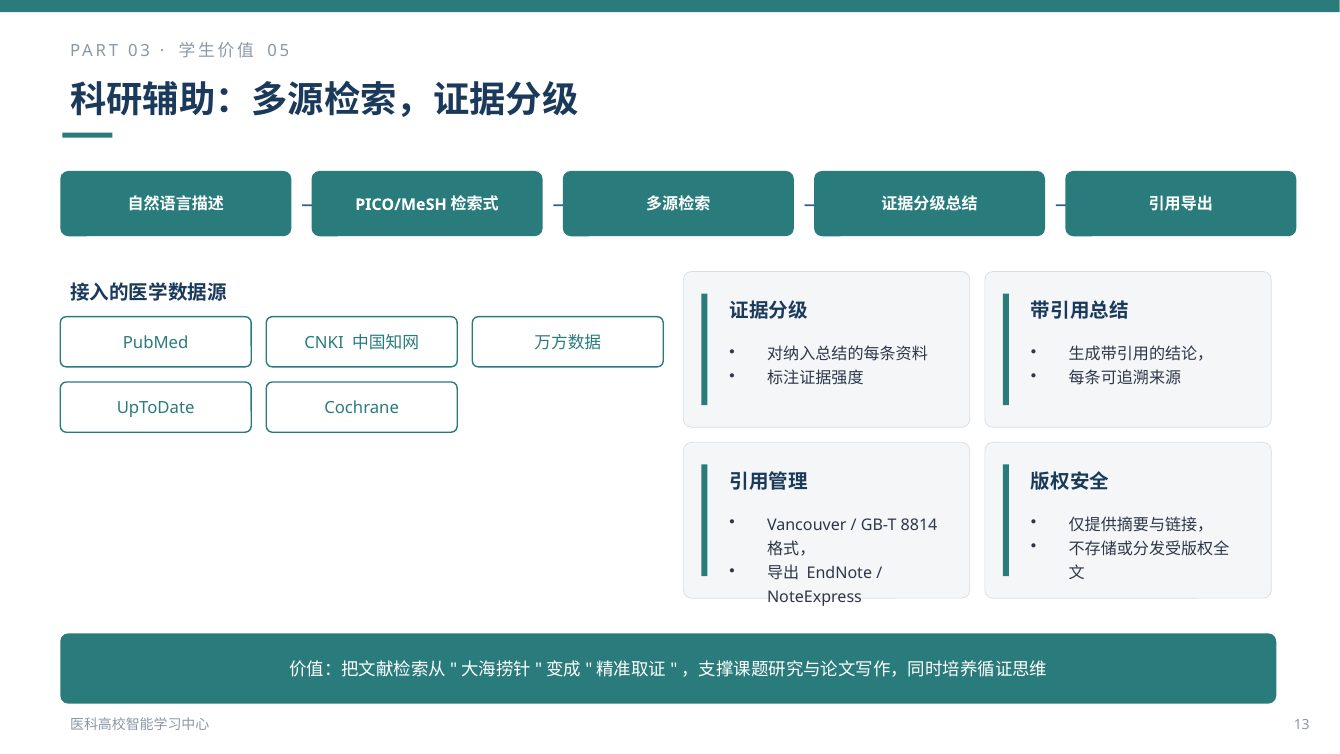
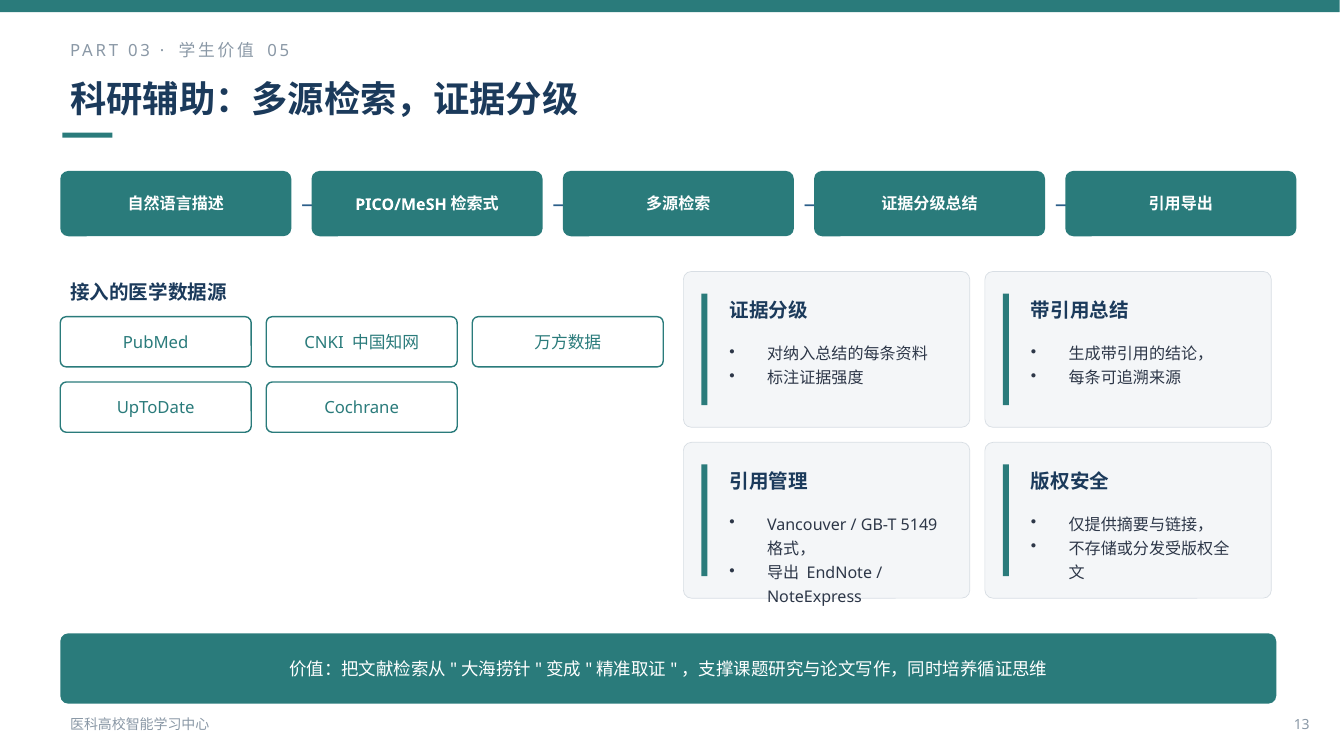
8814: 8814 -> 5149 (919, 525)
